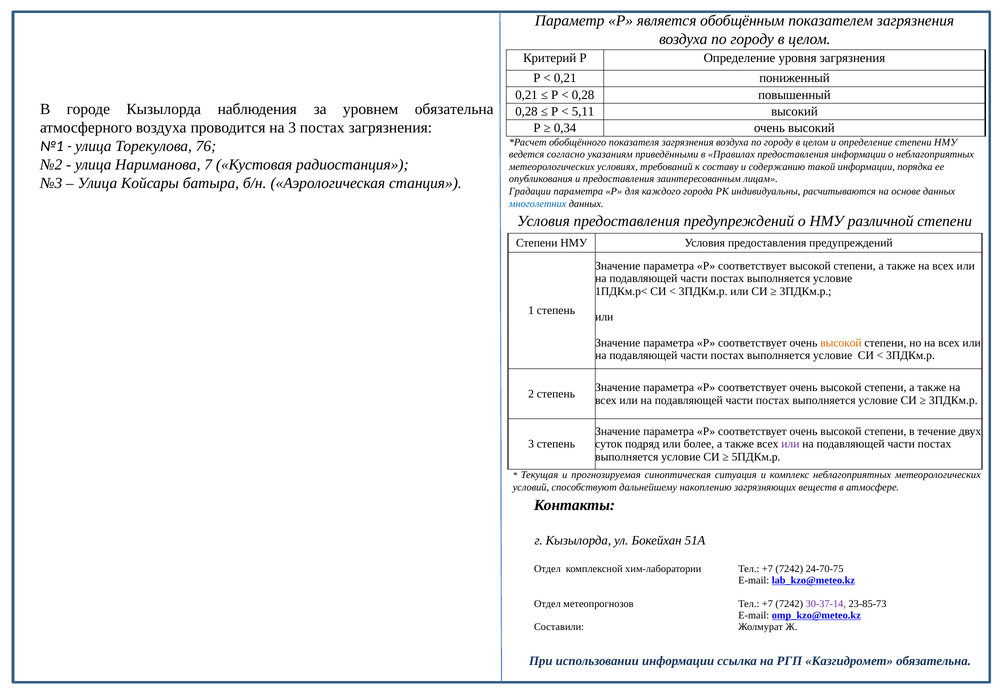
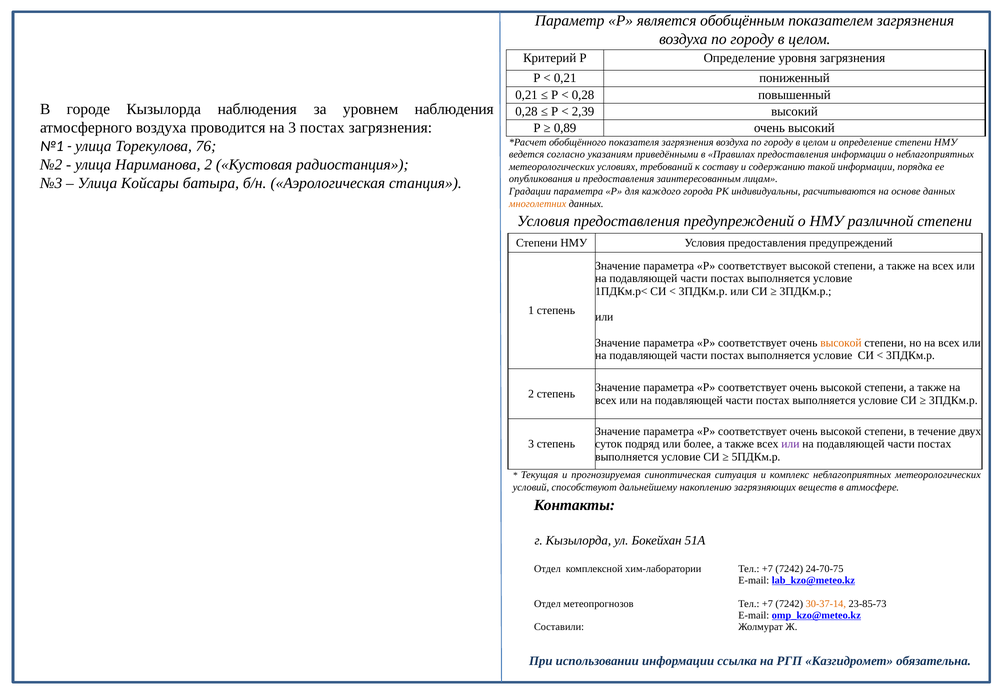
уровнем обязательна: обязательна -> наблюдения (454, 109)
5,11: 5,11 -> 2,39 (583, 111)
0,34: 0,34 -> 0,89 (565, 128)
Нариманова 7: 7 -> 2 (208, 165)
многолетних colour: blue -> orange (538, 204)
30-37-14 colour: purple -> orange (826, 604)
